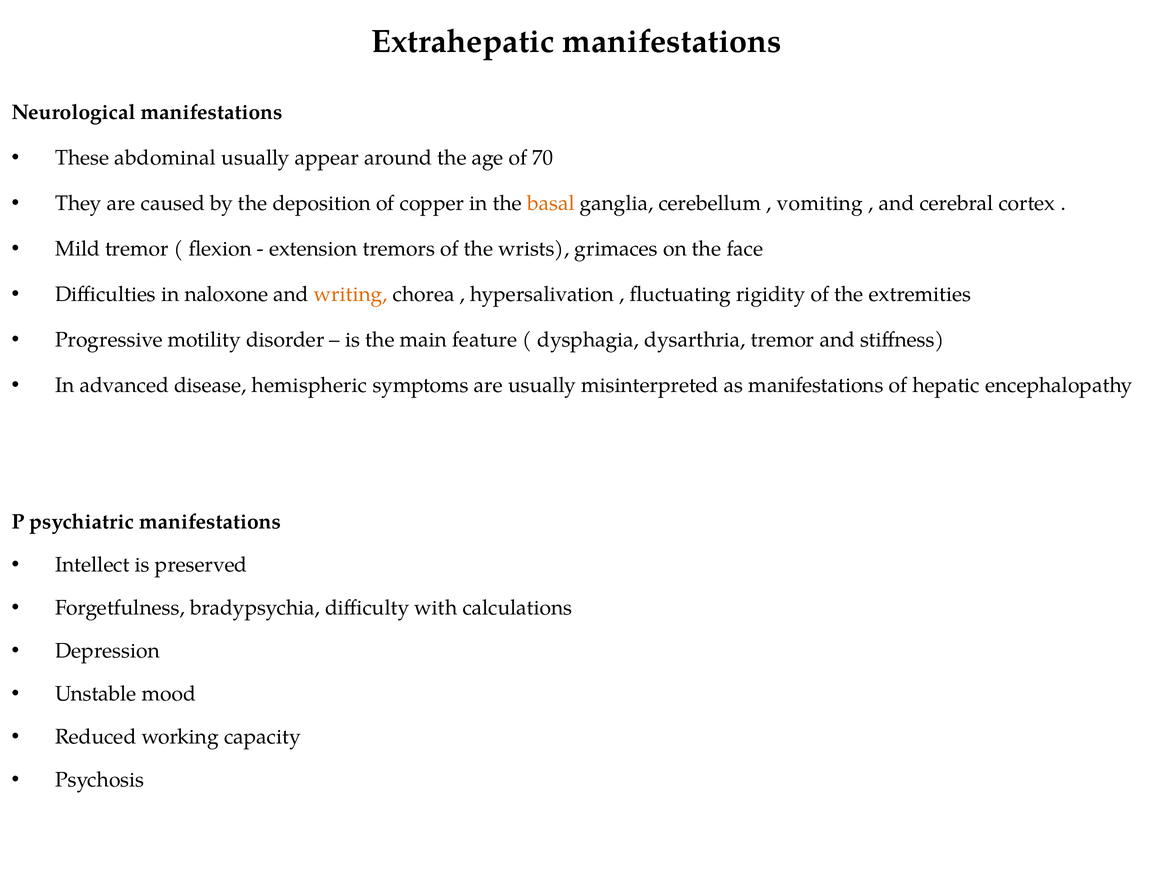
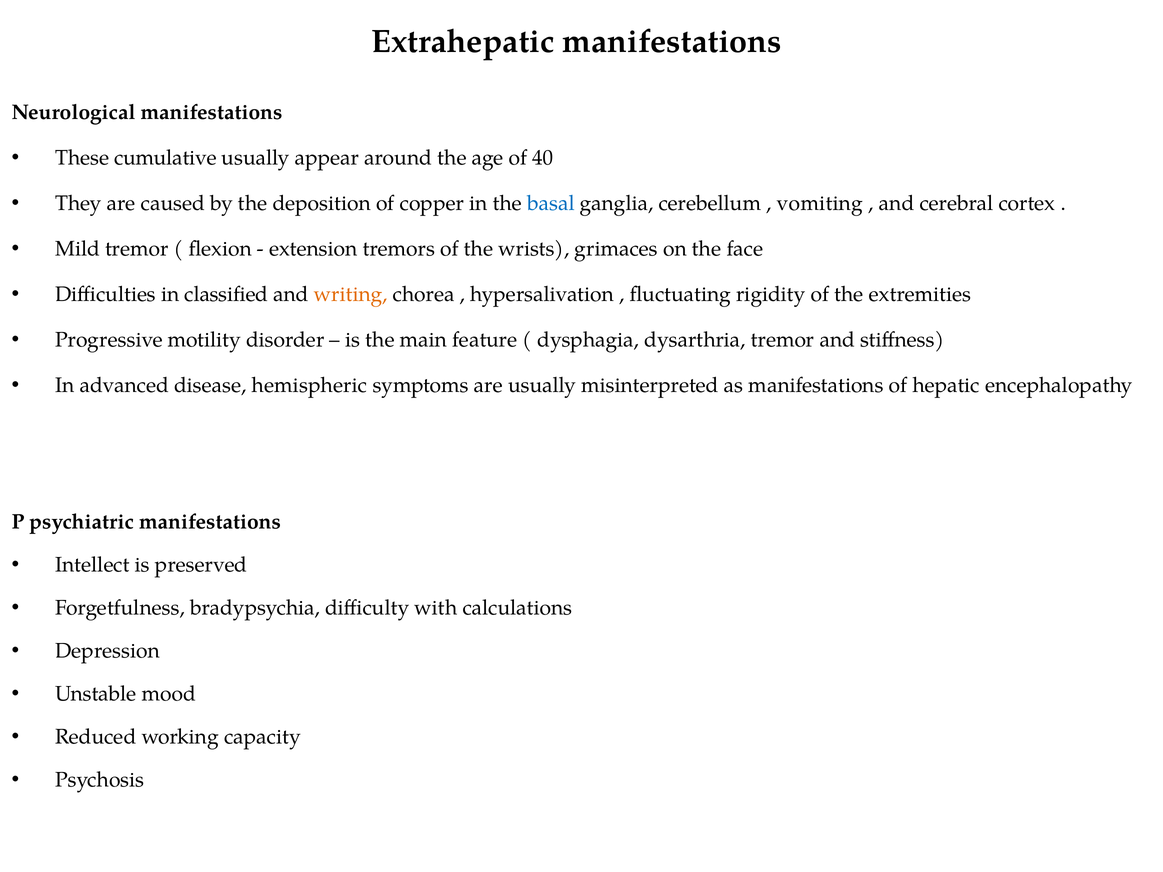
abdominal: abdominal -> cumulative (165, 158)
70: 70 -> 40 (543, 158)
basal colour: orange -> blue (551, 204)
naloxone: naloxone -> classified (226, 295)
